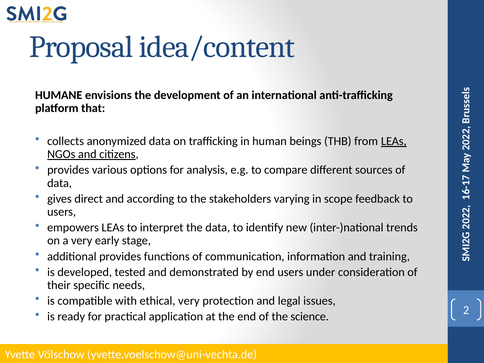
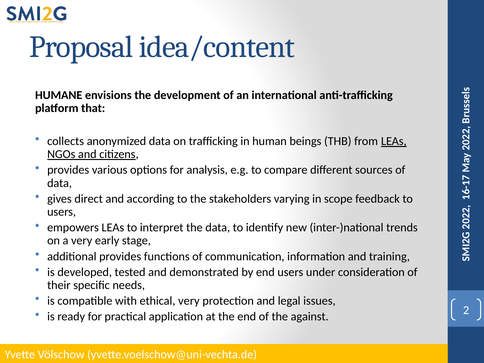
science: science -> against (310, 317)
